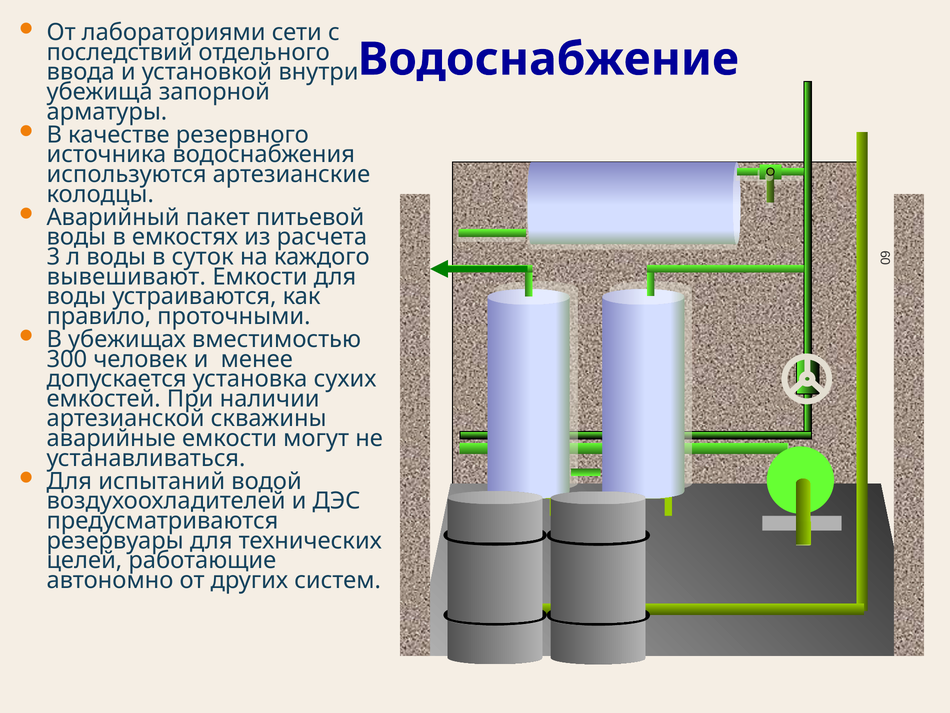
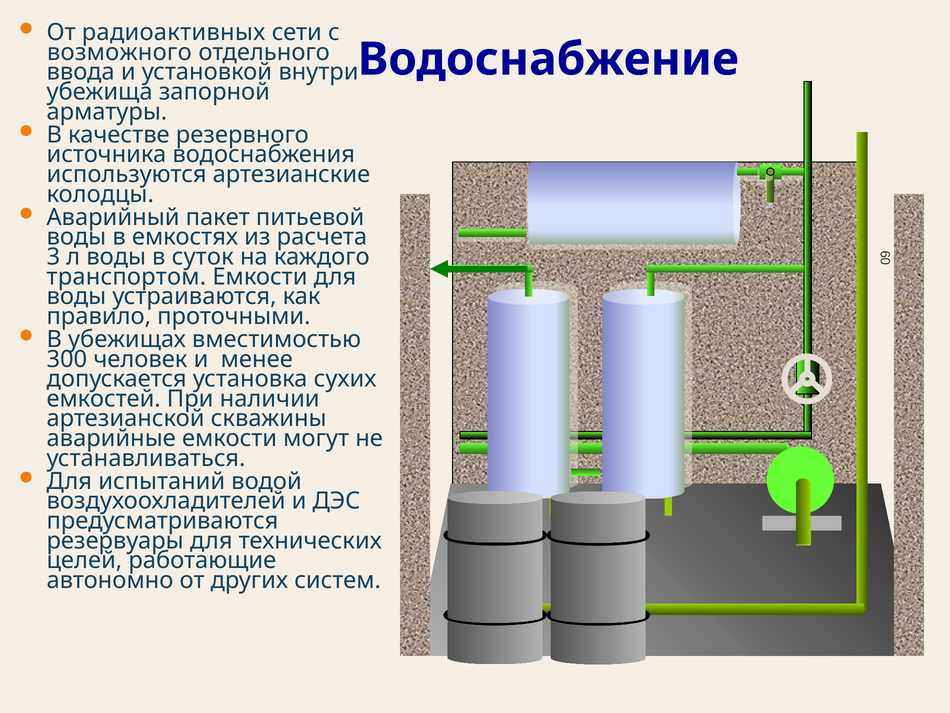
лабораториями: лабораториями -> радиоактивных (174, 33)
последствий: последствий -> возможного (119, 52)
вывешивают: вывешивают -> транспортом (126, 277)
